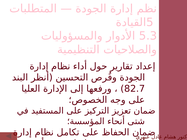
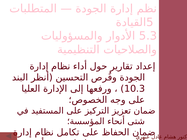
82.7: 82.7 -> 10.3 (135, 89)
